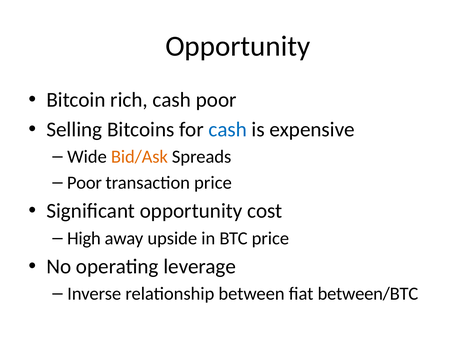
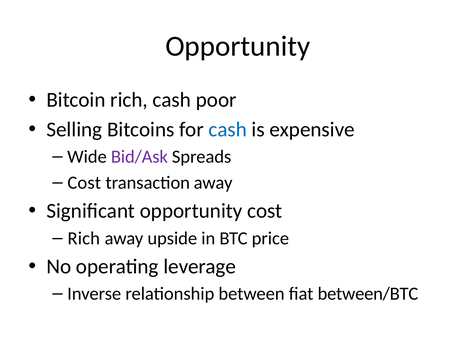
Bid/Ask colour: orange -> purple (139, 157)
Poor: Poor -> Cost (84, 183)
transaction price: price -> away (213, 183)
High: High -> Rich (84, 238)
